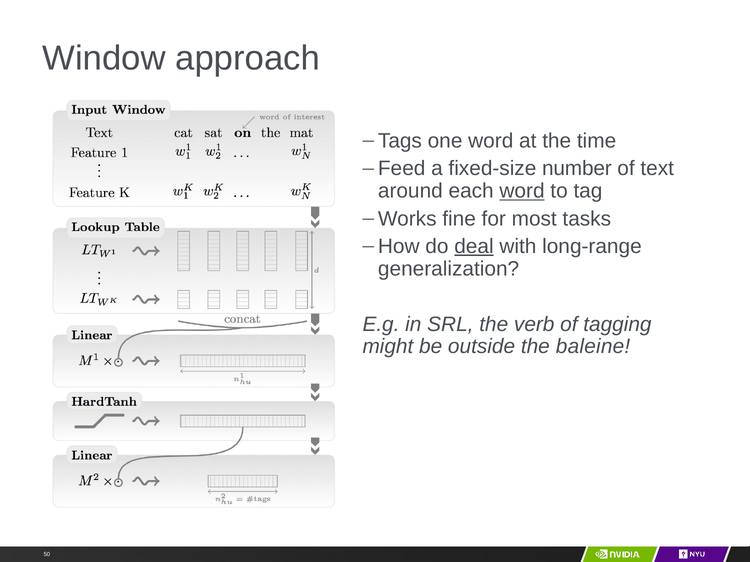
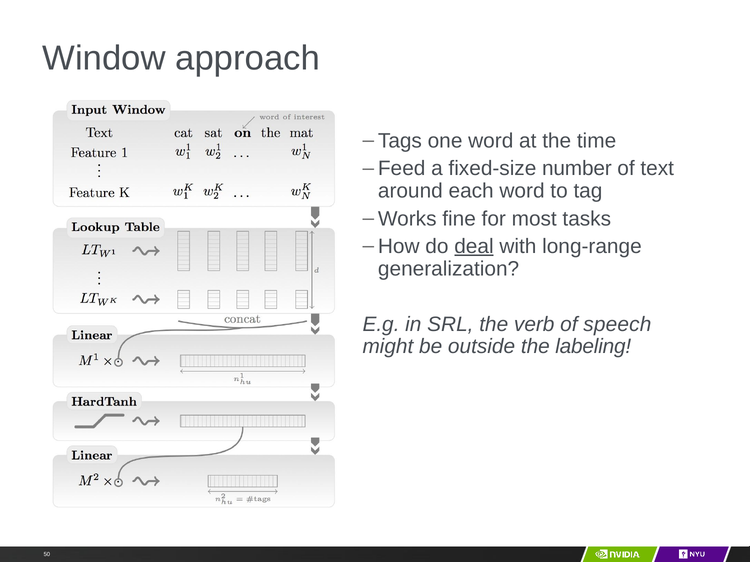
word underline: present -> none (522, 191)
tagging: tagging -> speech (617, 324)
baleine: baleine -> labeling (593, 347)
